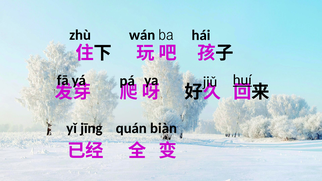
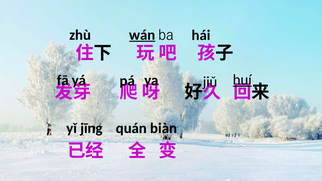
wán underline: none -> present (142, 35)
